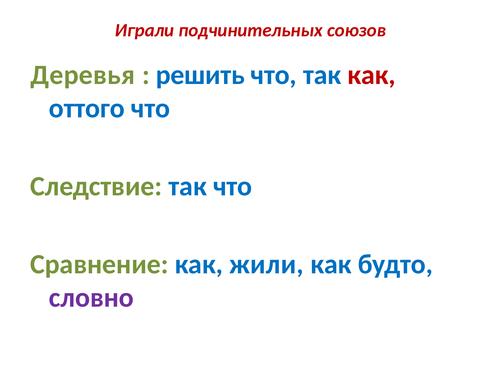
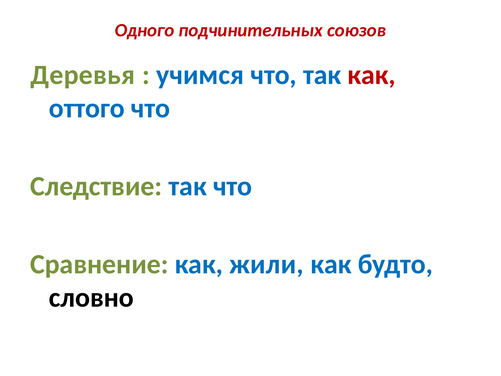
Играли: Играли -> Одного (145, 30)
решить: решить -> учимся (200, 75)
словно colour: purple -> black (91, 297)
